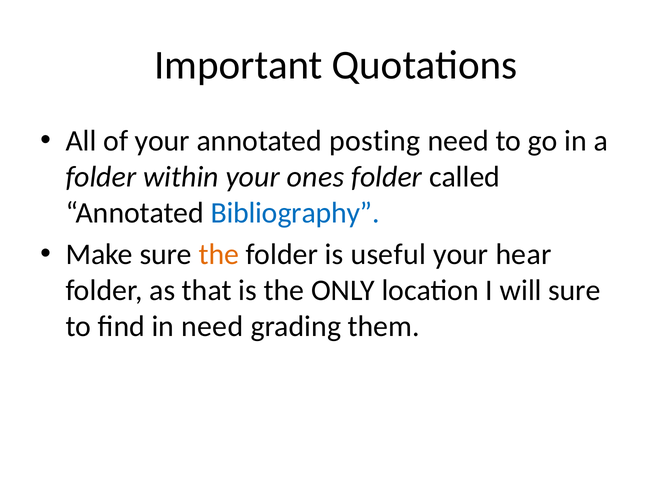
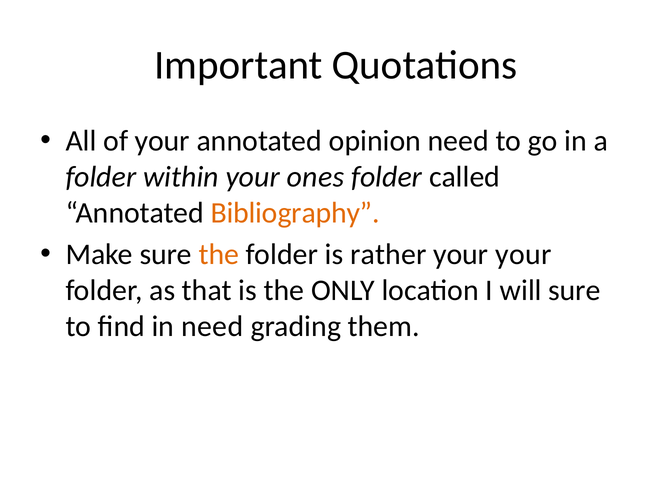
posting: posting -> opinion (375, 141)
Bibliography colour: blue -> orange (295, 213)
useful: useful -> rather (388, 254)
your hear: hear -> your (524, 254)
